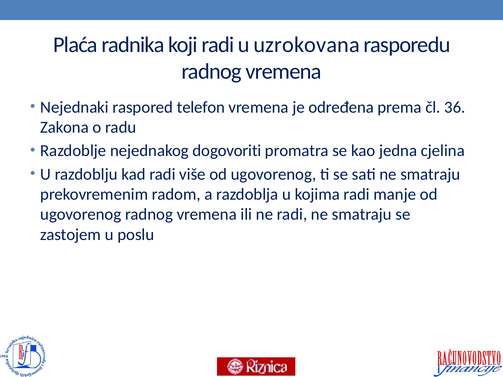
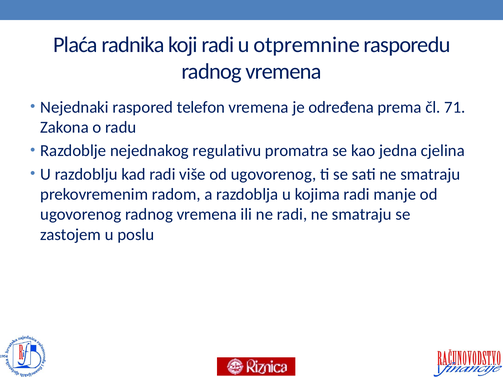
uzrokovana: uzrokovana -> otpremnine (307, 45)
36: 36 -> 71 (455, 107)
dogovoriti: dogovoriti -> regulativu (227, 151)
